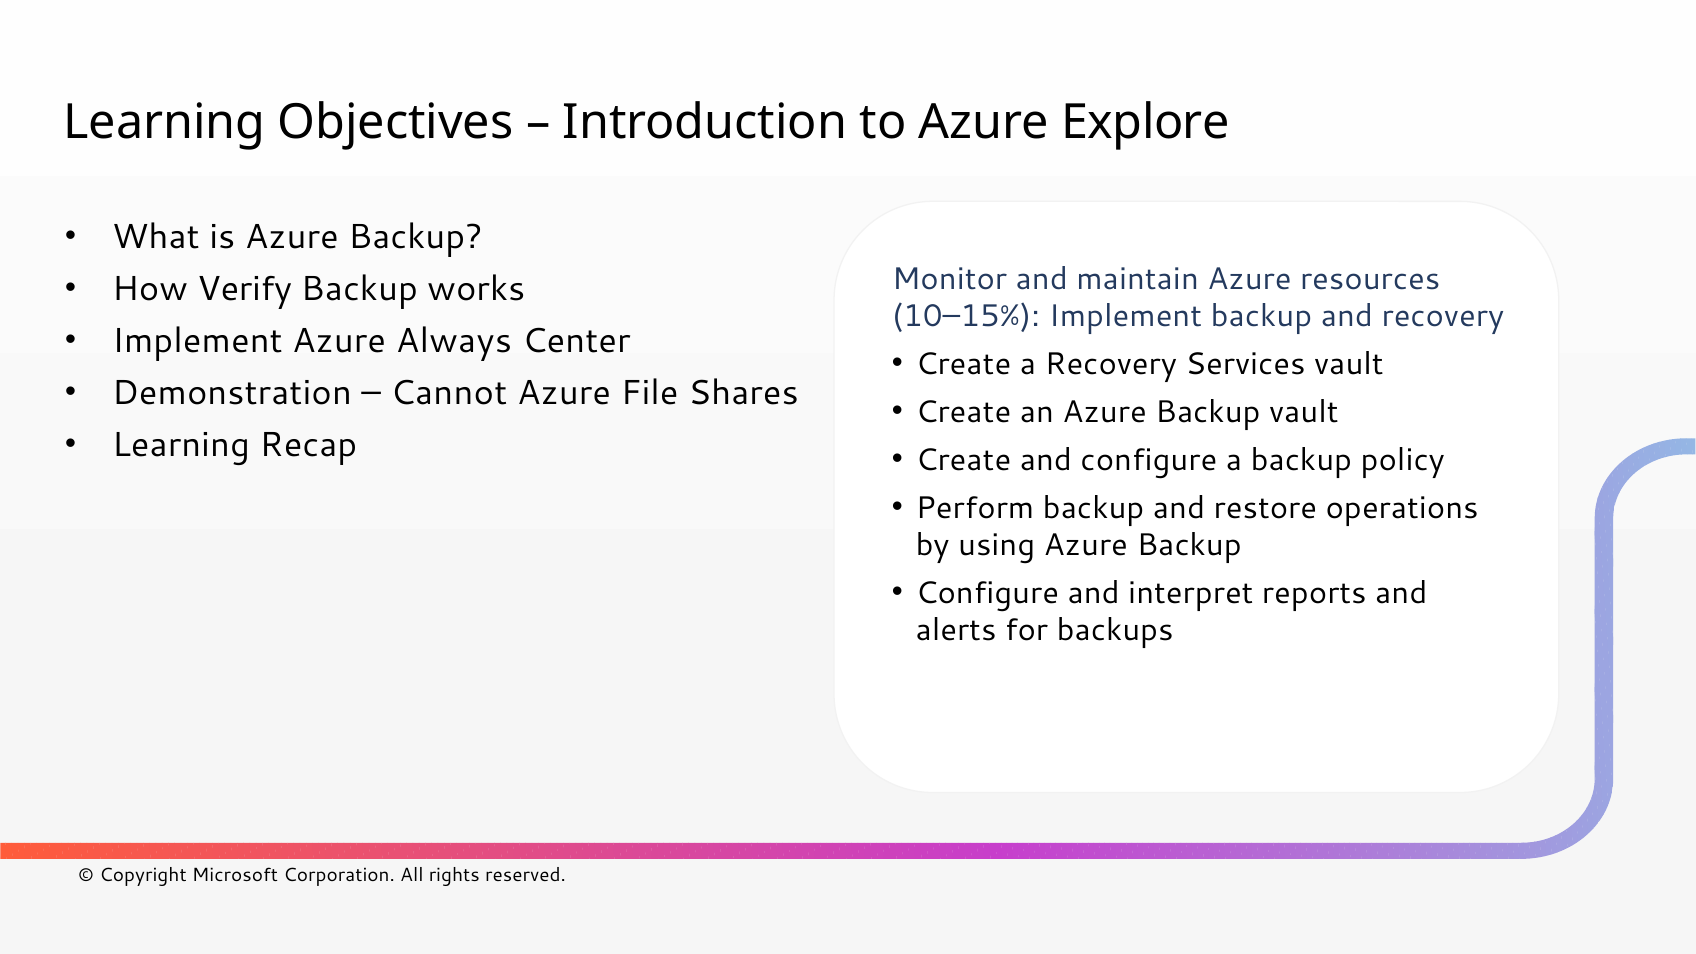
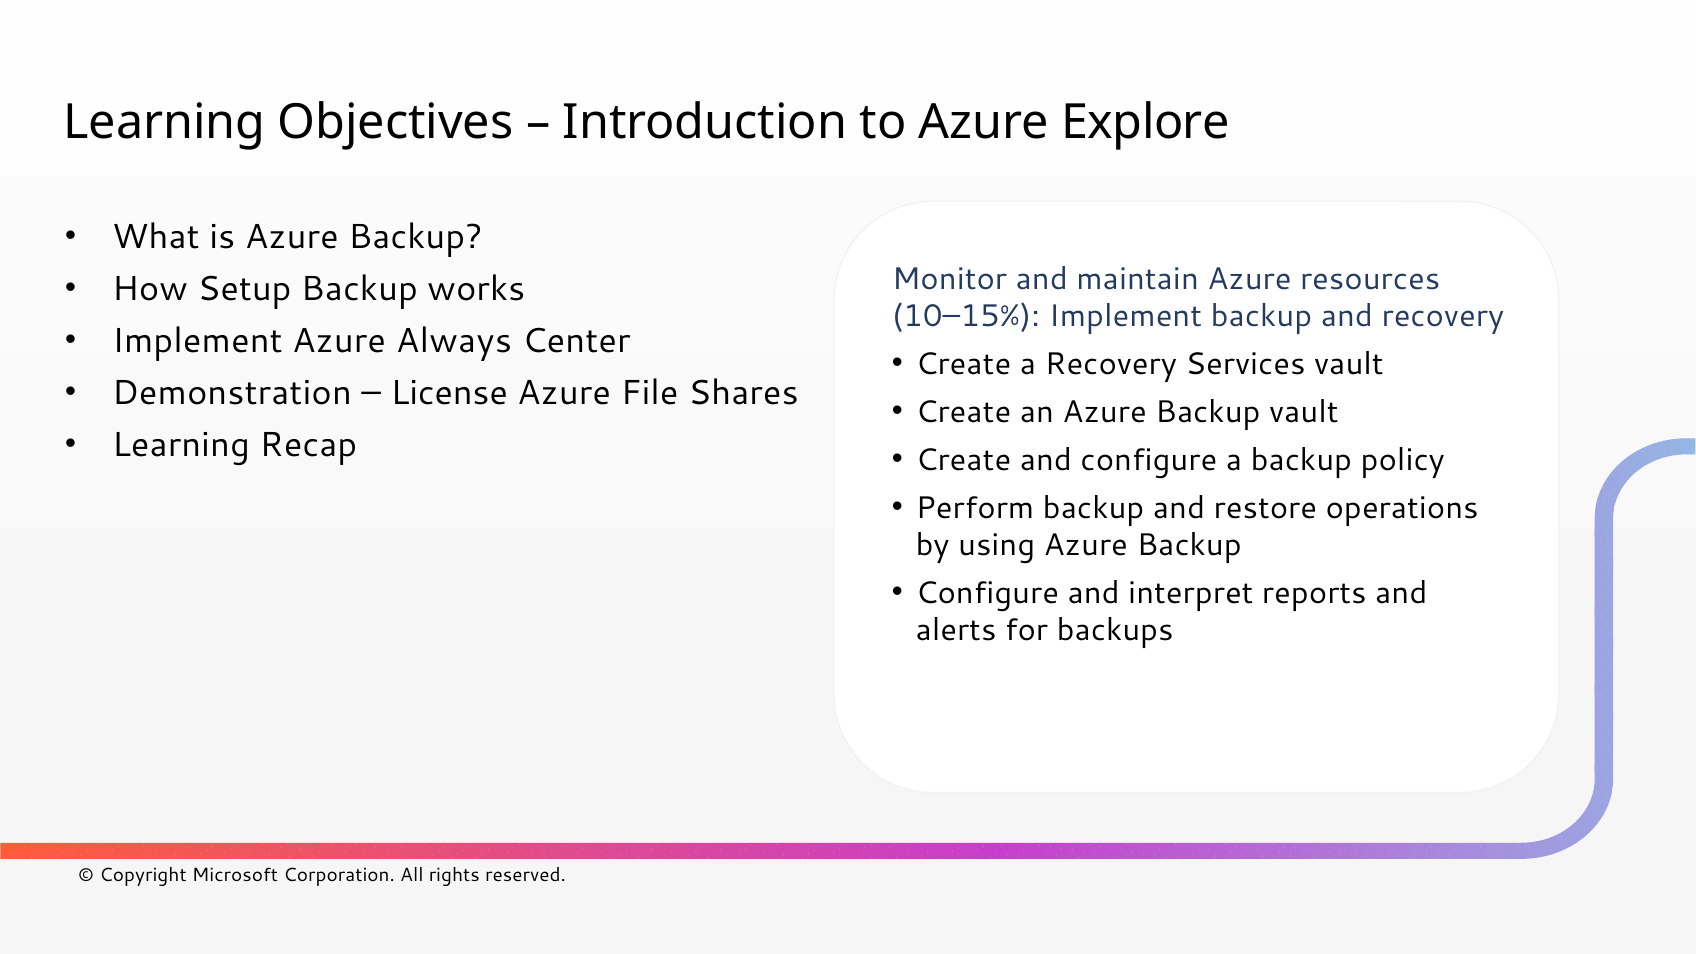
Verify: Verify -> Setup (244, 289)
Cannot: Cannot -> License (449, 393)
